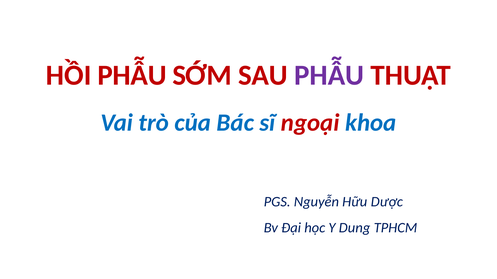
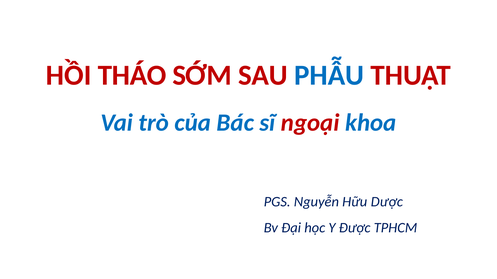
HỒI PHẪU: PHẪU -> THÁO (132, 75)
PHẪU colour: purple -> blue (329, 75)
Dung: Dung -> Được (355, 228)
